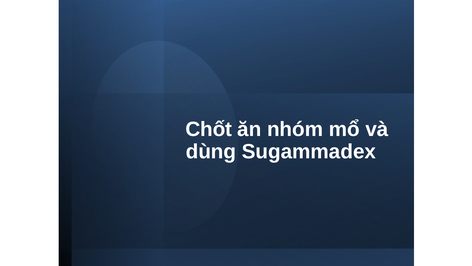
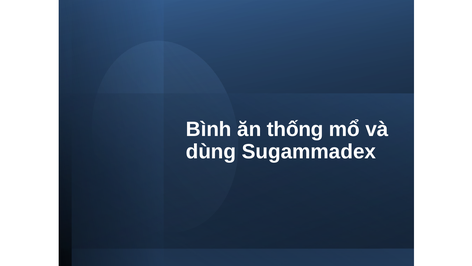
Chốt: Chốt -> Bình (209, 129)
nhóm: nhóm -> thống (295, 129)
